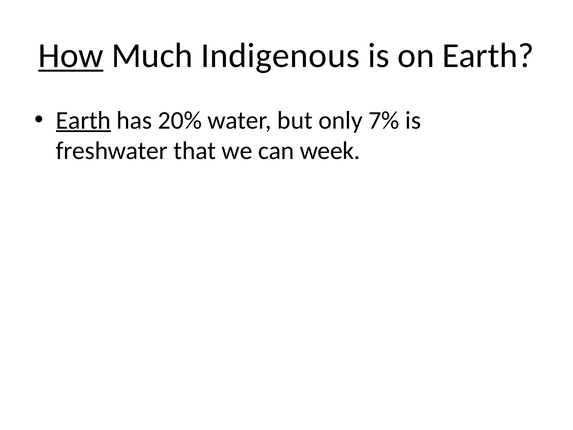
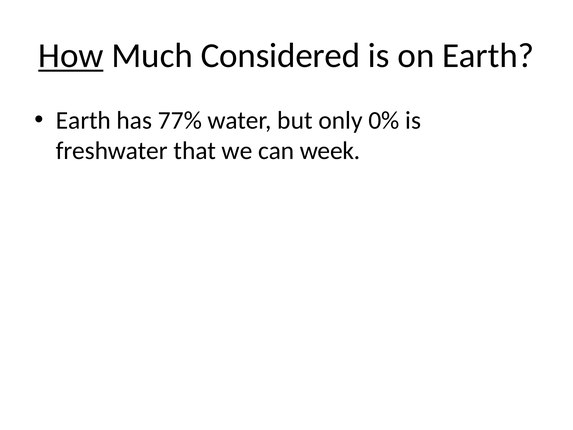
Indigenous: Indigenous -> Considered (280, 55)
Earth underline: present -> none (83, 120)
20%: 20% -> 77% (180, 120)
7%: 7% -> 0% (384, 120)
